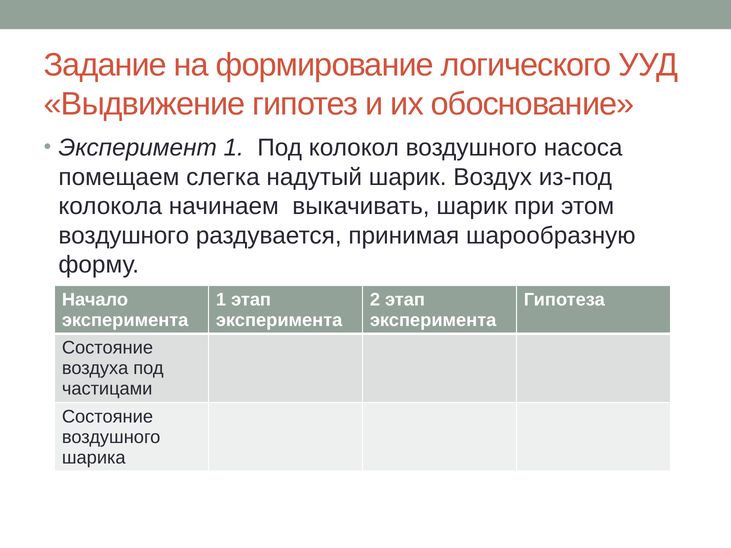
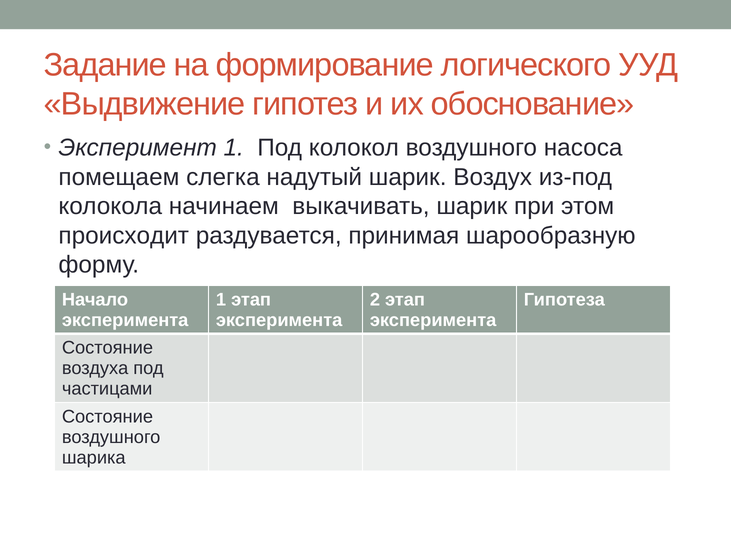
воздушного: воздушного -> происходит (124, 236)
